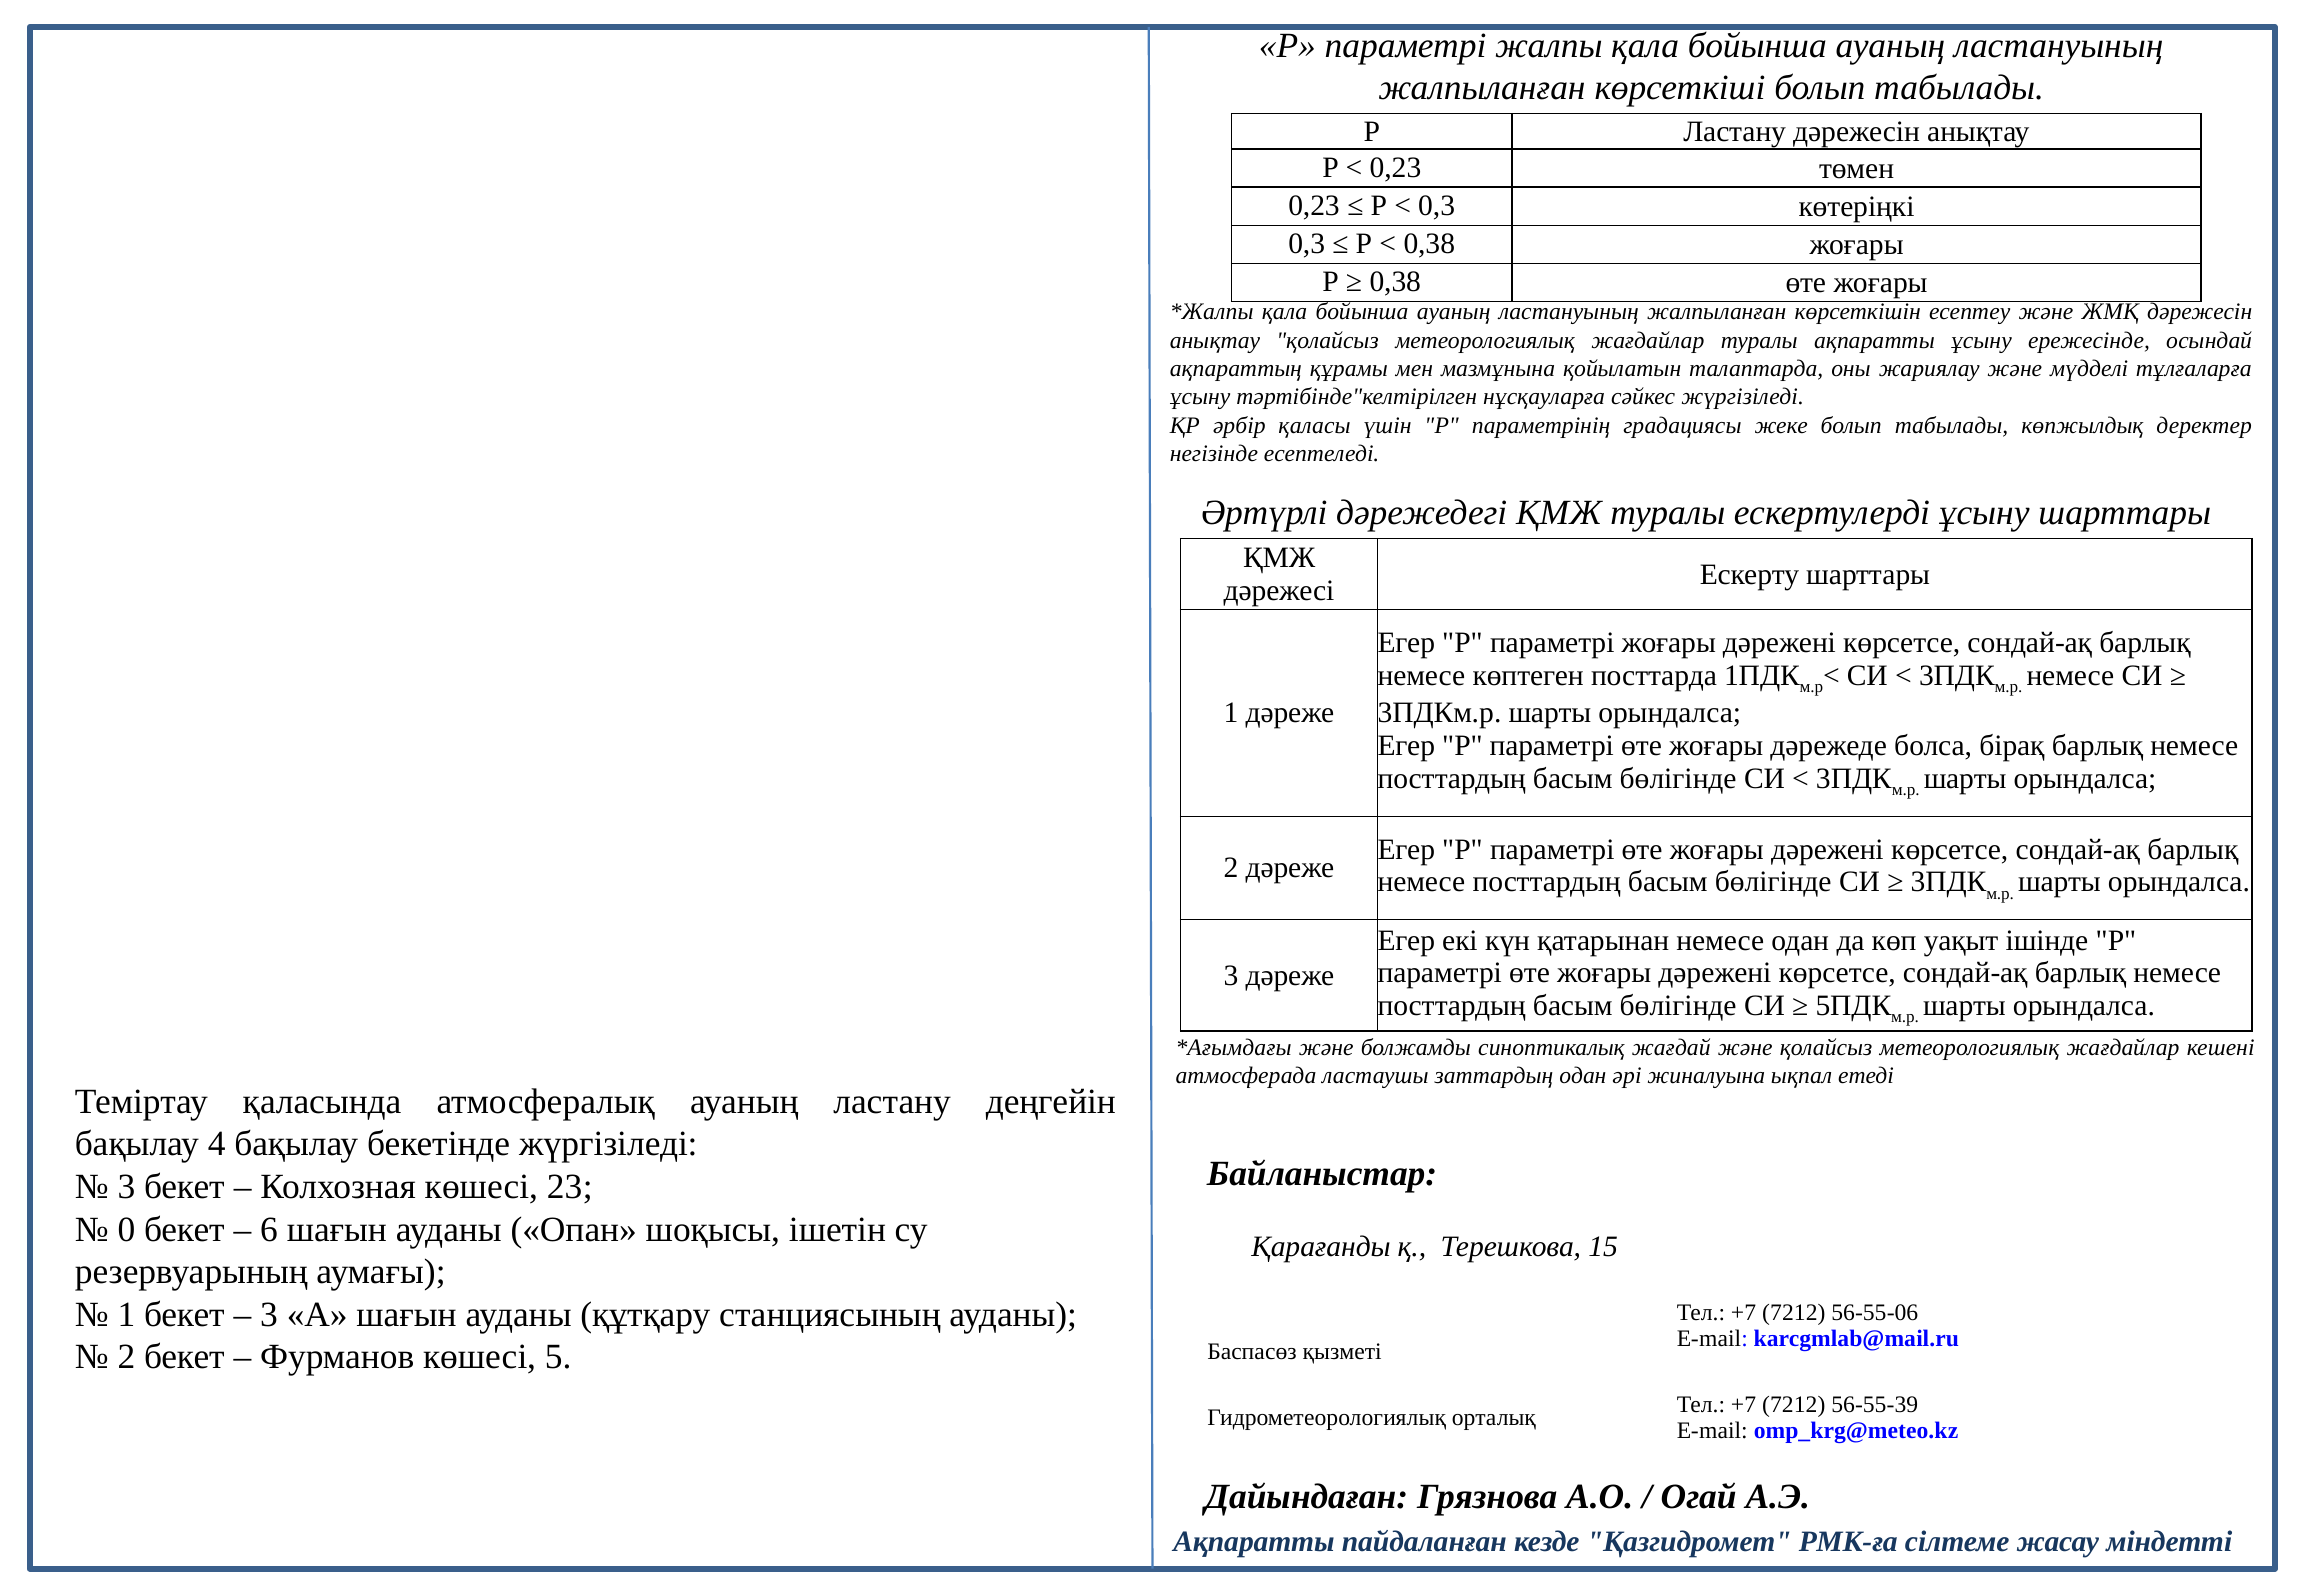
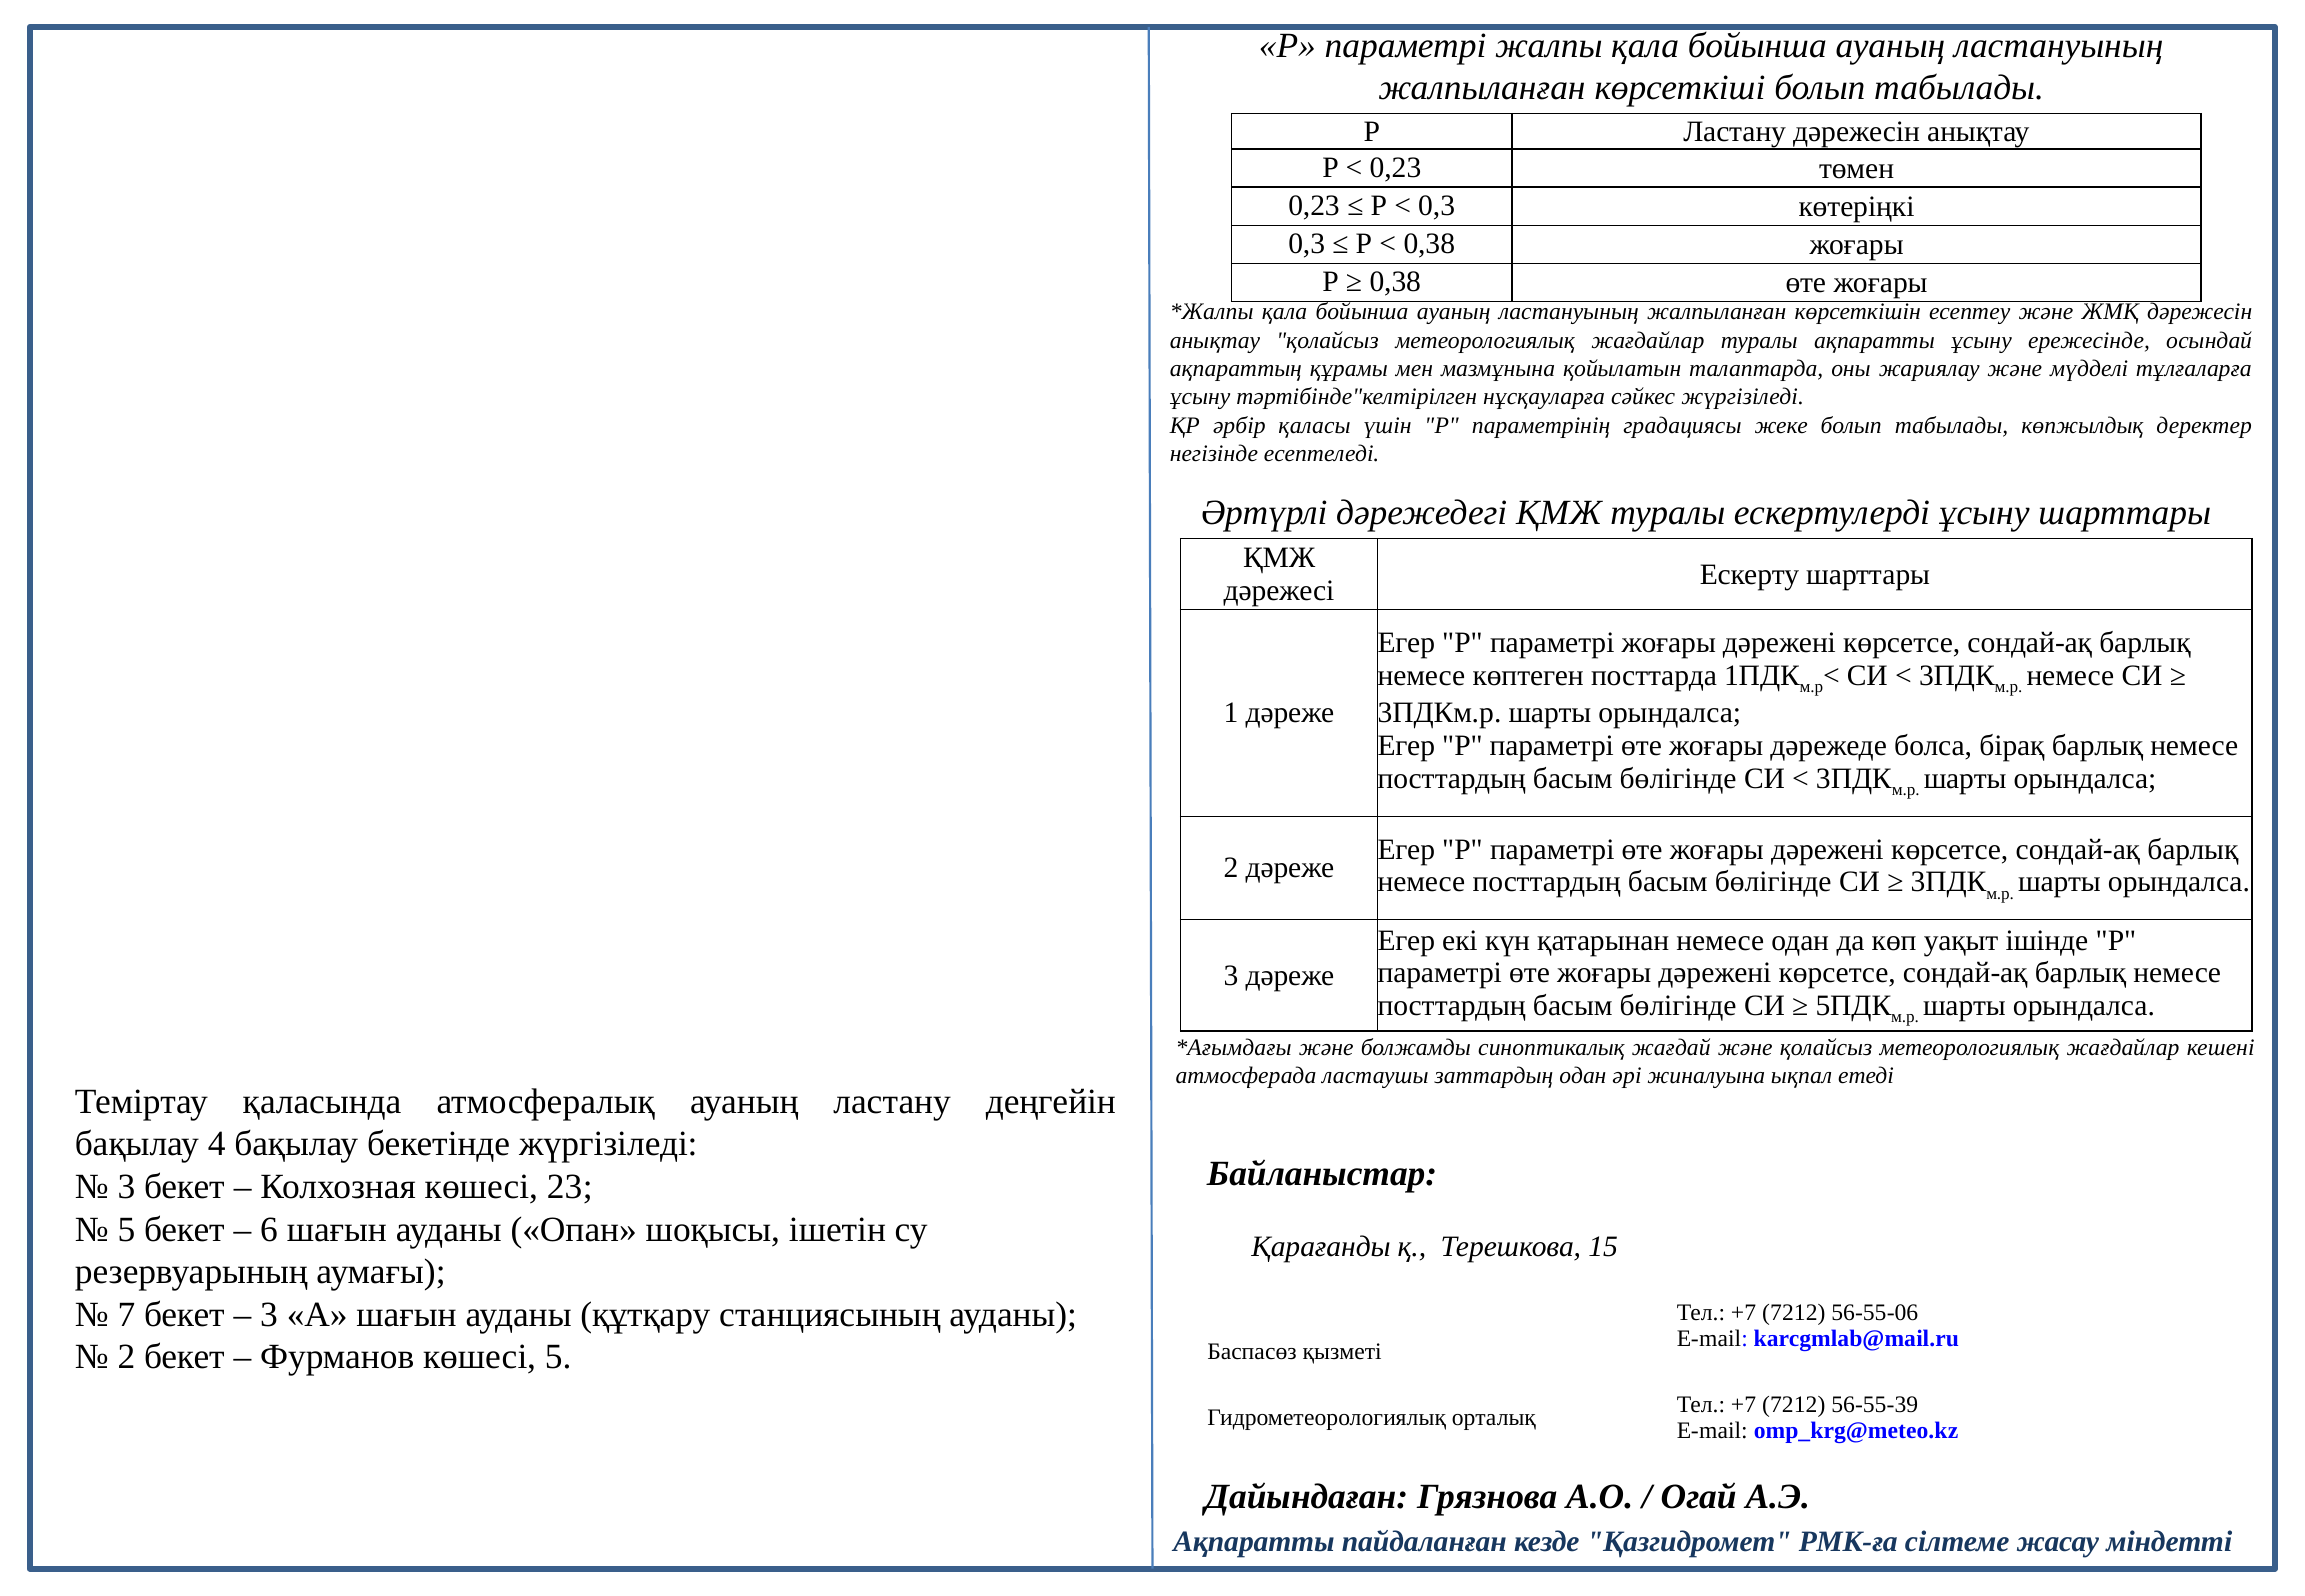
0: 0 -> 5 (126, 1229)
1: 1 -> 7 (126, 1314)
